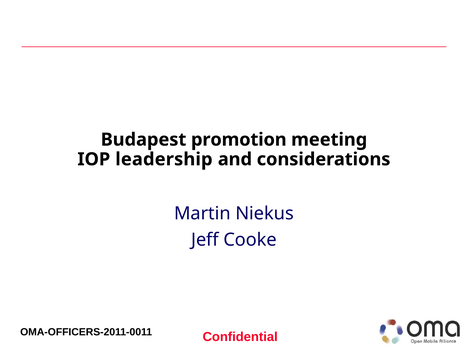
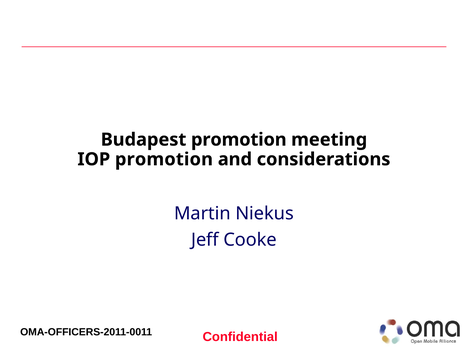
IOP leadership: leadership -> promotion (164, 159)
